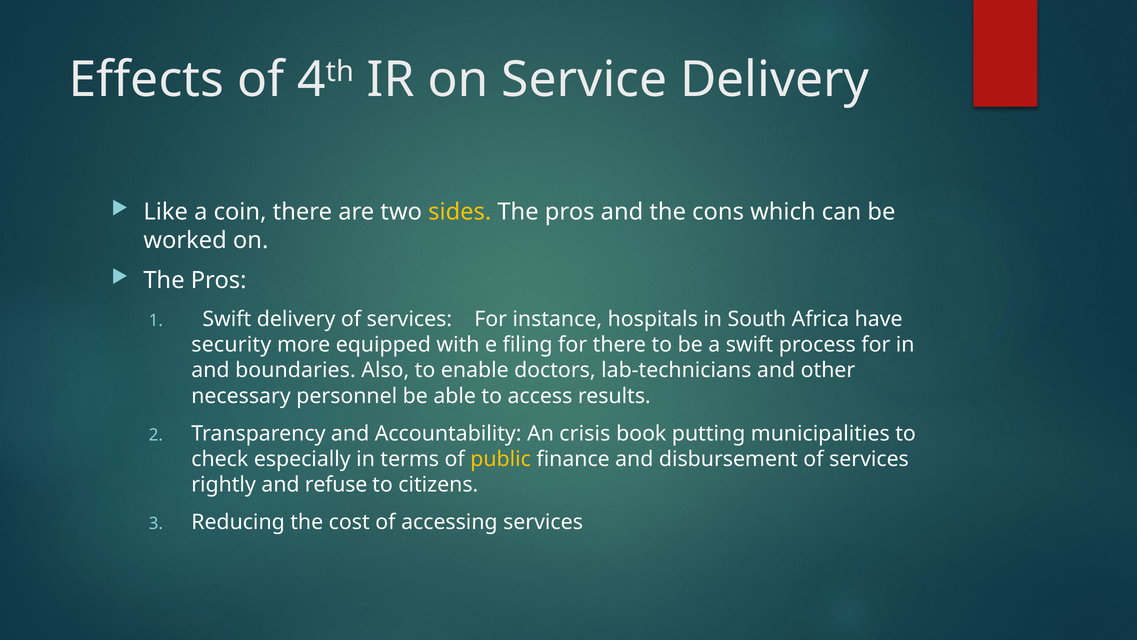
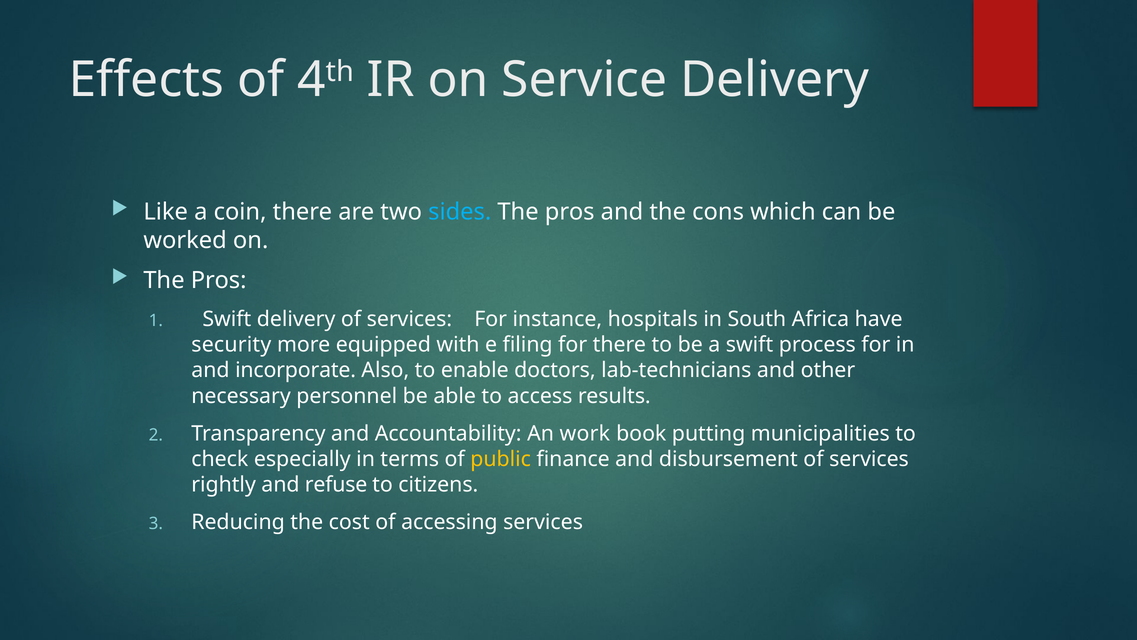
sides colour: yellow -> light blue (460, 212)
boundaries: boundaries -> incorporate (296, 370)
crisis: crisis -> work (585, 433)
